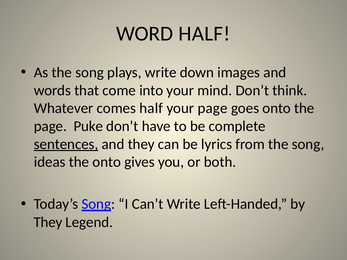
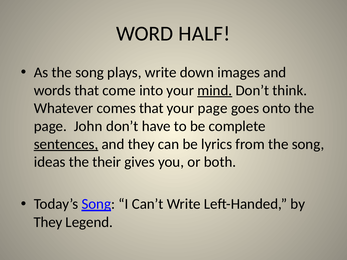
mind underline: none -> present (215, 90)
comes half: half -> that (151, 108)
Puke: Puke -> John (88, 126)
the onto: onto -> their (107, 162)
